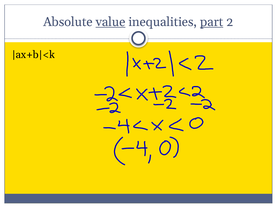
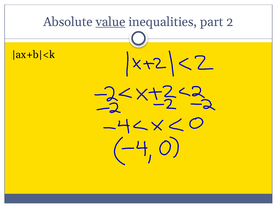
part underline: present -> none (212, 22)
